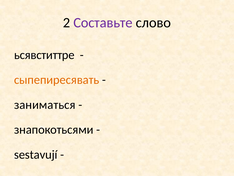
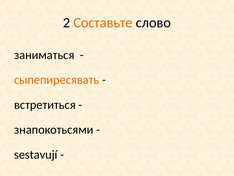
Составьте colour: purple -> orange (103, 23)
ьсявститтре: ьсявститтре -> заниматься (44, 55)
заниматься: заниматься -> встретиться (45, 105)
